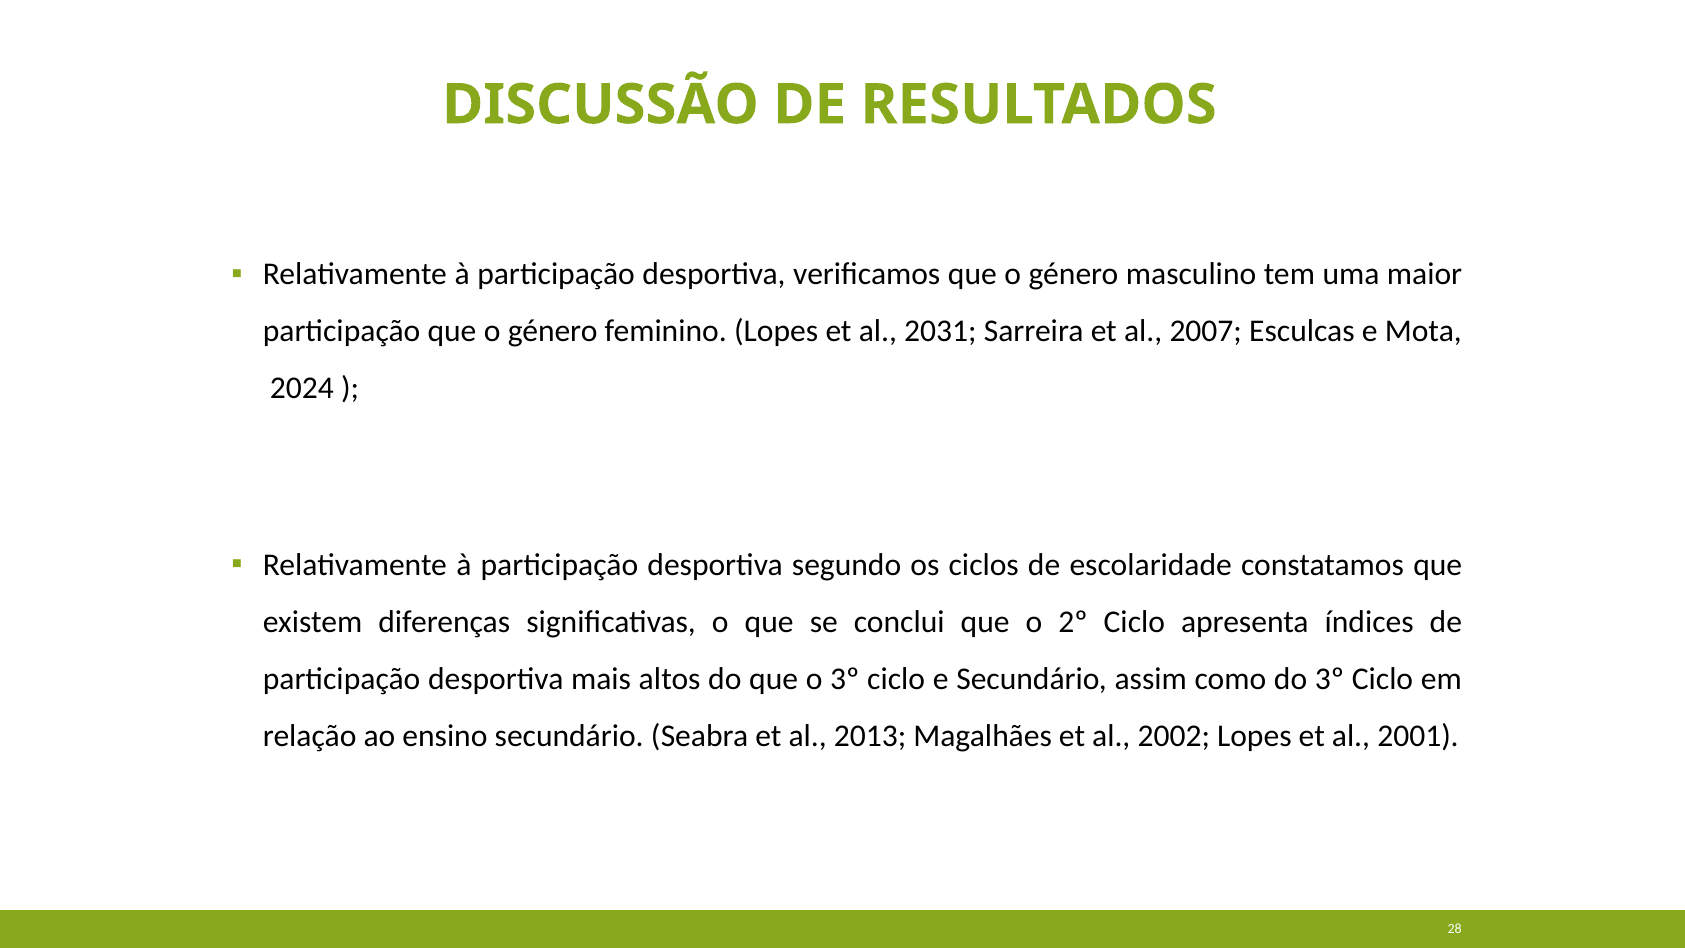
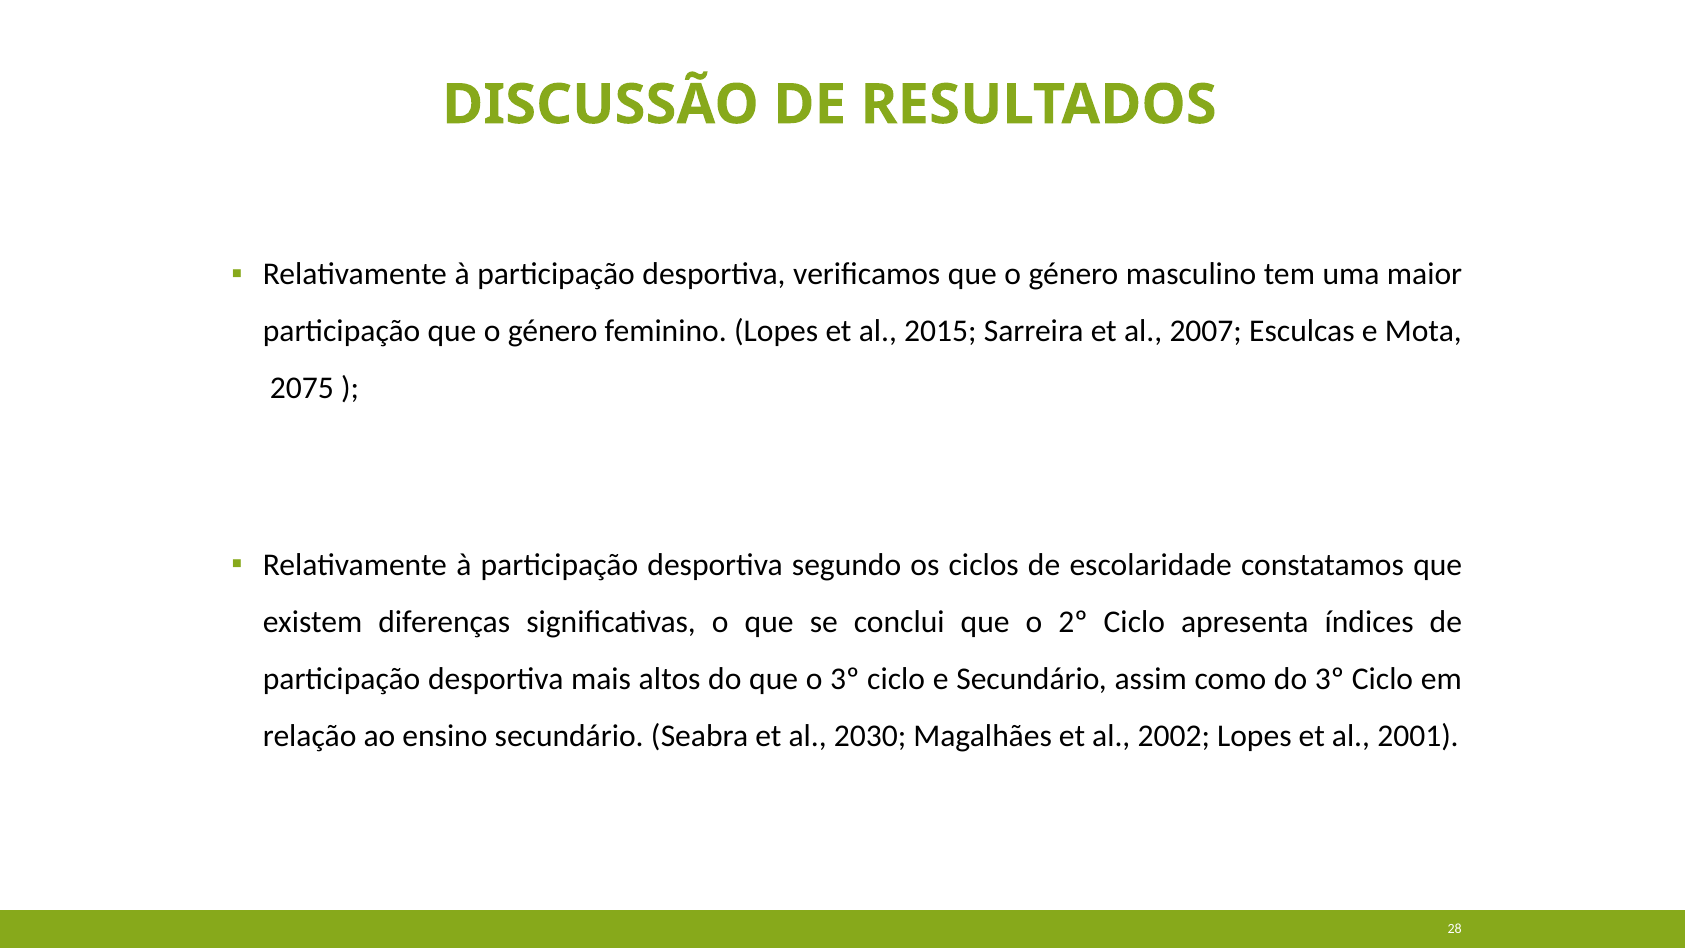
2031: 2031 -> 2015 (940, 331)
2024: 2024 -> 2075 (302, 388)
2013: 2013 -> 2030 (870, 736)
